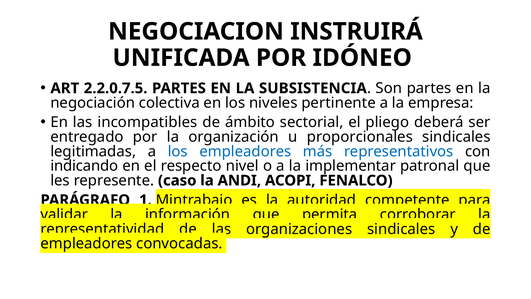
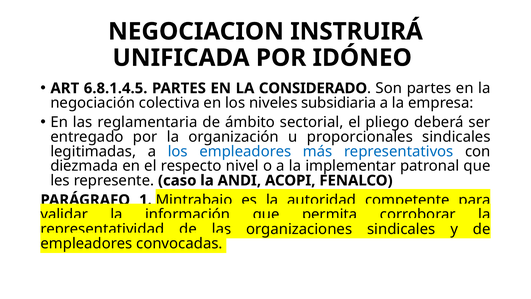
2.2.0.7.5: 2.2.0.7.5 -> 6.8.1.4.5 (116, 88)
SUBSISTENCIA: SUBSISTENCIA -> CONSIDERADO (313, 88)
pertinente: pertinente -> subsidiaria (339, 103)
incompatibles: incompatibles -> reglamentaria (147, 122)
indicando: indicando -> diezmada (84, 166)
